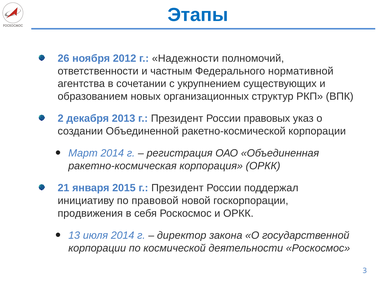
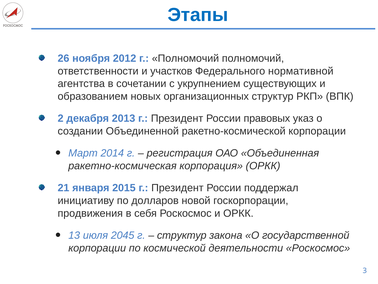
г Надежности: Надежности -> Полномочий (185, 58)
частным: частным -> участков (171, 71)
правовой: правовой -> долларов (155, 200)
июля 2014: 2014 -> 2045 (123, 235)
директор: директор -> структур (182, 235)
